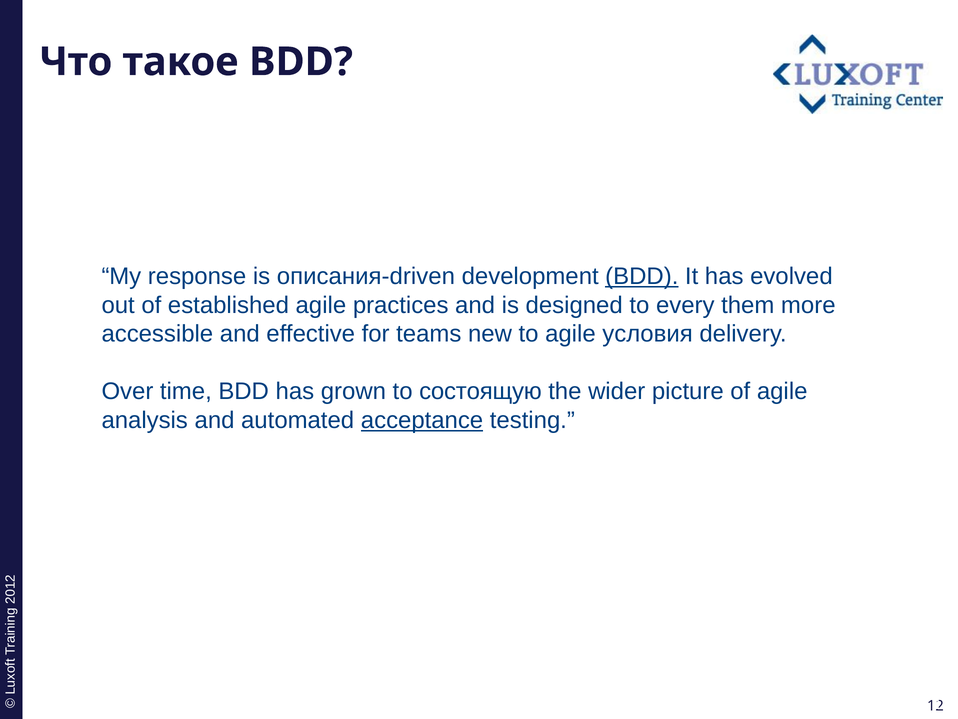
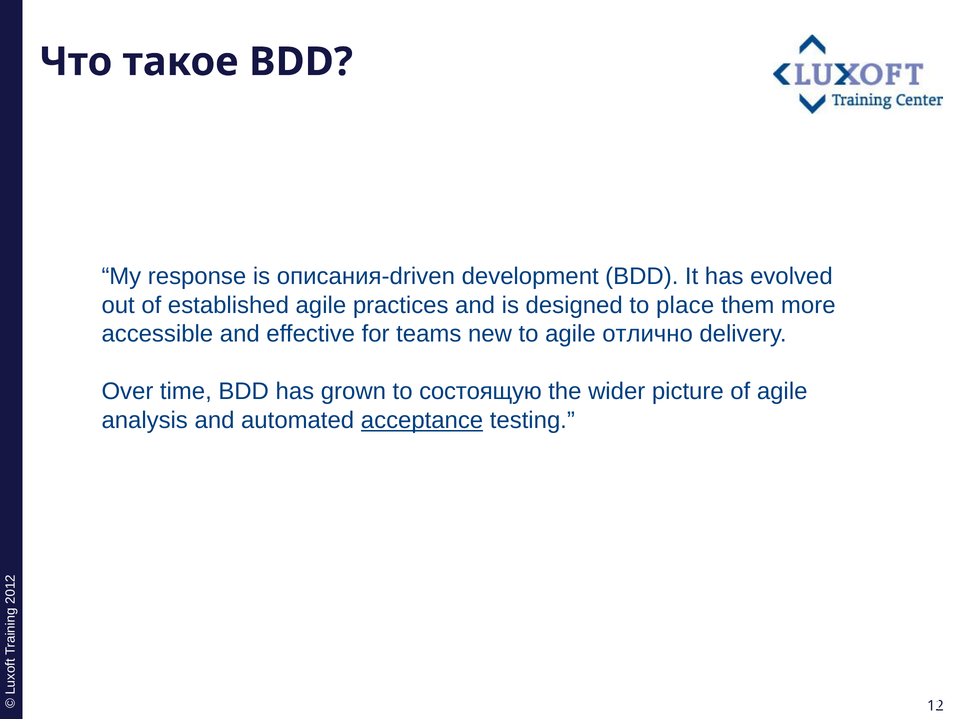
BDD underline: present -> none (642, 276)
every: every -> place (685, 305)
условия: условия -> отлично (648, 334)
